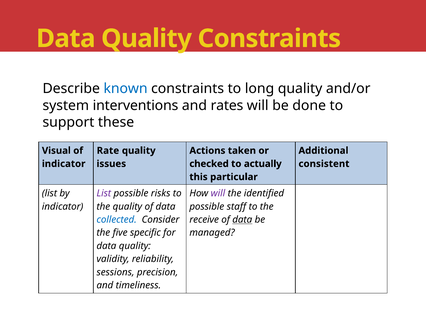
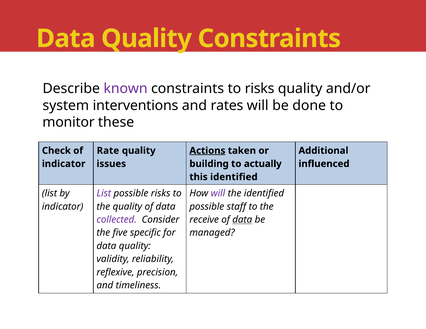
known colour: blue -> purple (126, 89)
to long: long -> risks (260, 89)
support: support -> monitor (69, 122)
Visual: Visual -> Check (56, 151)
Actions underline: none -> present (207, 151)
checked: checked -> building (209, 164)
consistent: consistent -> influenced (324, 164)
this particular: particular -> identified (234, 177)
collected colour: blue -> purple (117, 220)
sessions: sessions -> reflexive (116, 272)
